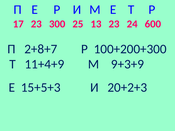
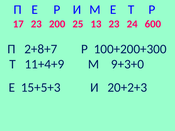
300: 300 -> 200 (57, 24)
9+3+9: 9+3+9 -> 9+3+0 (127, 64)
